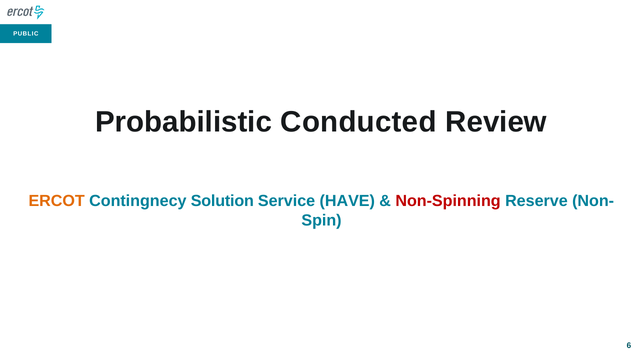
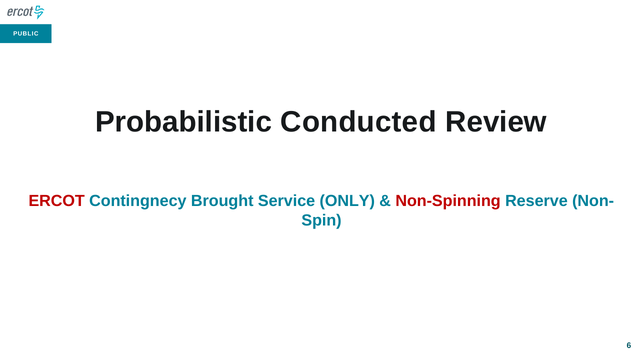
ERCOT colour: orange -> red (57, 201)
Solution: Solution -> Brought (222, 201)
HAVE: HAVE -> ONLY (347, 201)
